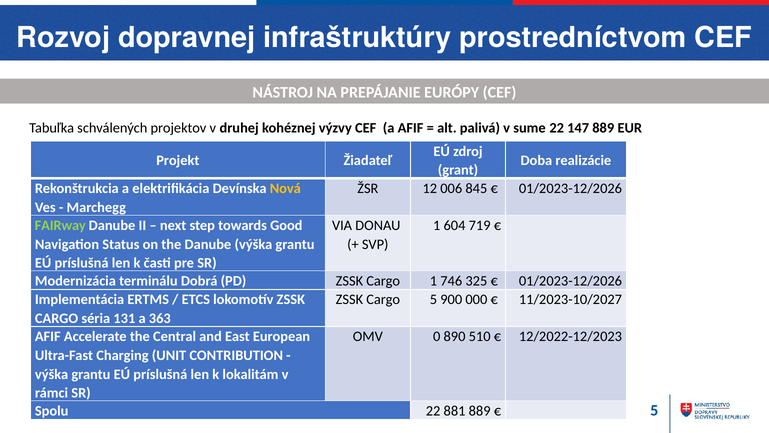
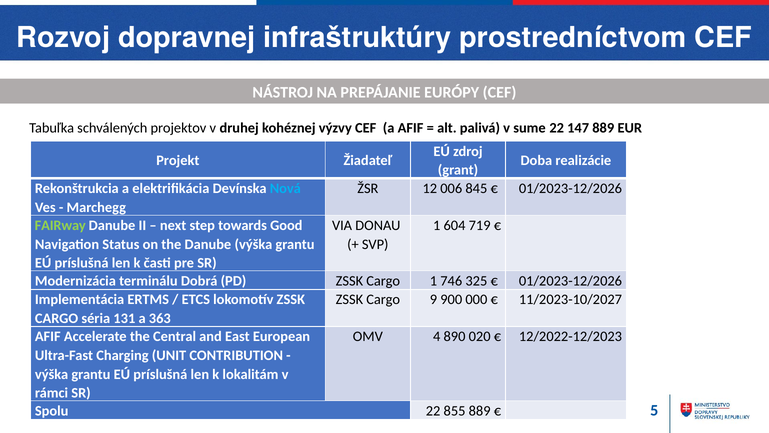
Nová colour: yellow -> light blue (285, 188)
Cargo 5: 5 -> 9 (433, 299)
0: 0 -> 4 (437, 336)
510: 510 -> 020 (480, 336)
881: 881 -> 855 (455, 410)
